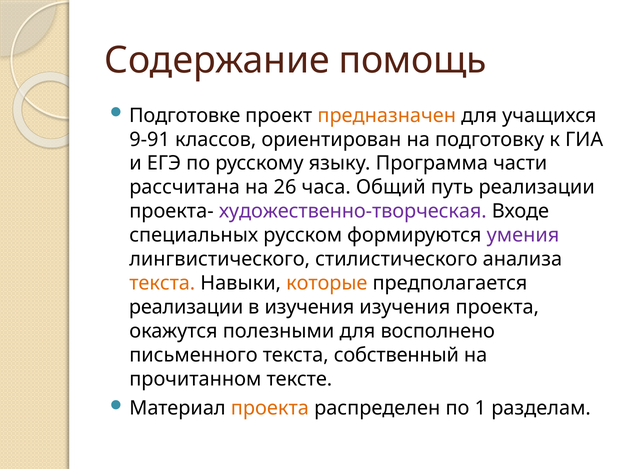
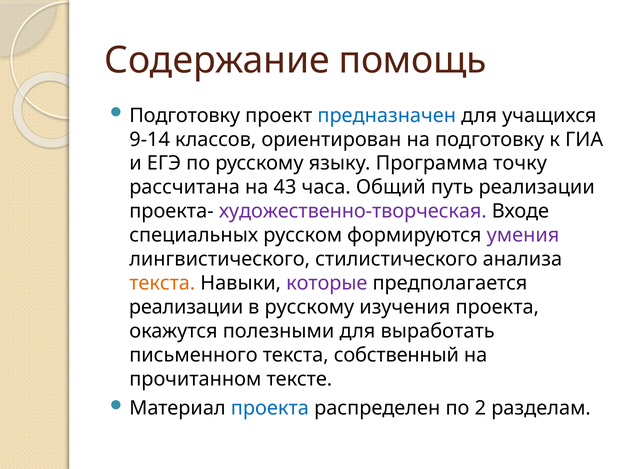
Подготовке: Подготовке -> Подготовку (185, 115)
предназначен colour: orange -> blue (387, 115)
9-91: 9-91 -> 9-14 (150, 139)
части: части -> точку (520, 163)
26: 26 -> 43 (285, 187)
которые colour: orange -> purple (327, 283)
в изучения: изучения -> русскому (309, 307)
восполнено: восполнено -> выработать (438, 331)
проекта colour: orange -> blue (270, 408)
1: 1 -> 2 (480, 408)
